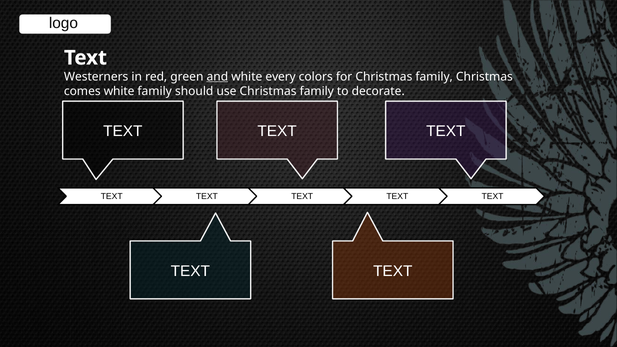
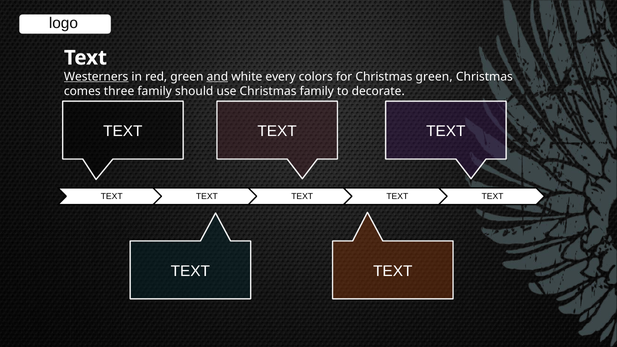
Westerners underline: none -> present (96, 77)
for Christmas family: family -> green (434, 77)
comes white: white -> three (119, 91)
